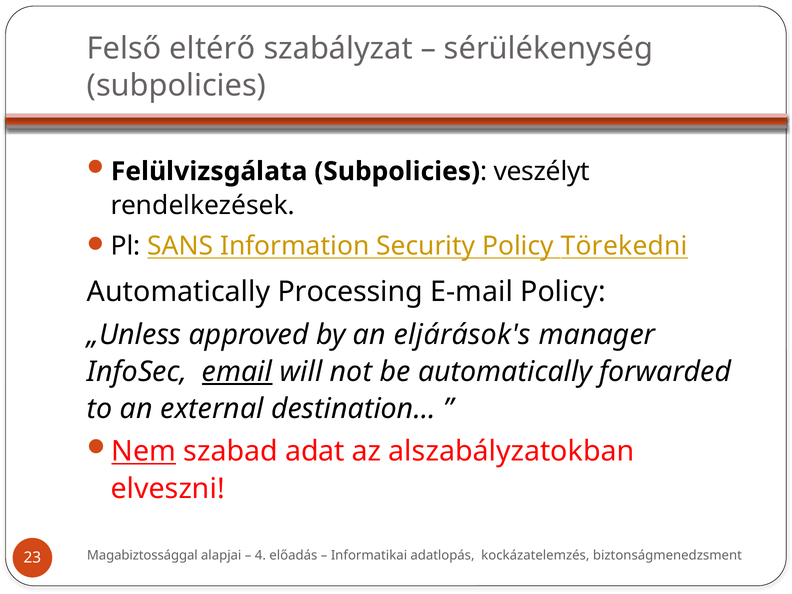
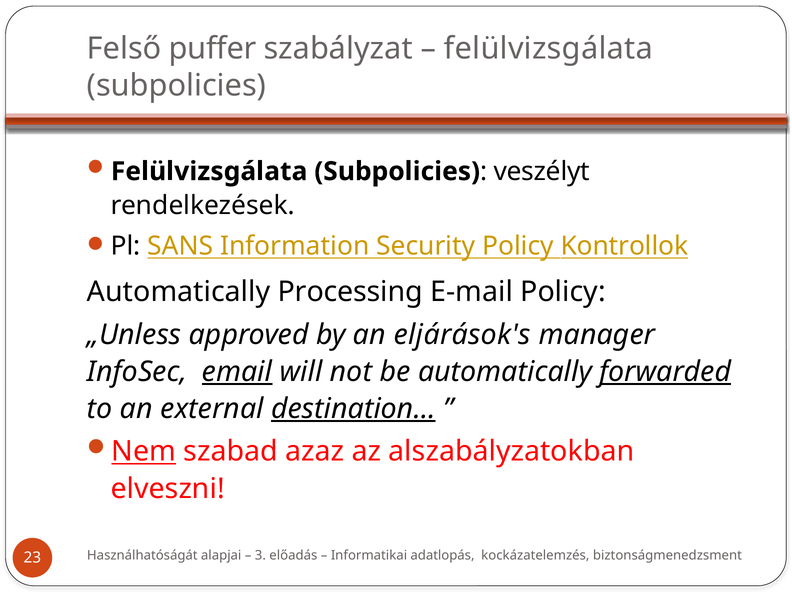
eltérő: eltérő -> puffer (213, 49)
sérülékenység: sérülékenység -> felülvizsgálata (548, 49)
Törekedni: Törekedni -> Kontrollok (624, 246)
forwarded underline: none -> present (665, 372)
destination… underline: none -> present (353, 409)
adat: adat -> azaz (315, 452)
Magabiztossággal: Magabiztossággal -> Használhatóságát (142, 555)
4: 4 -> 3 (260, 555)
